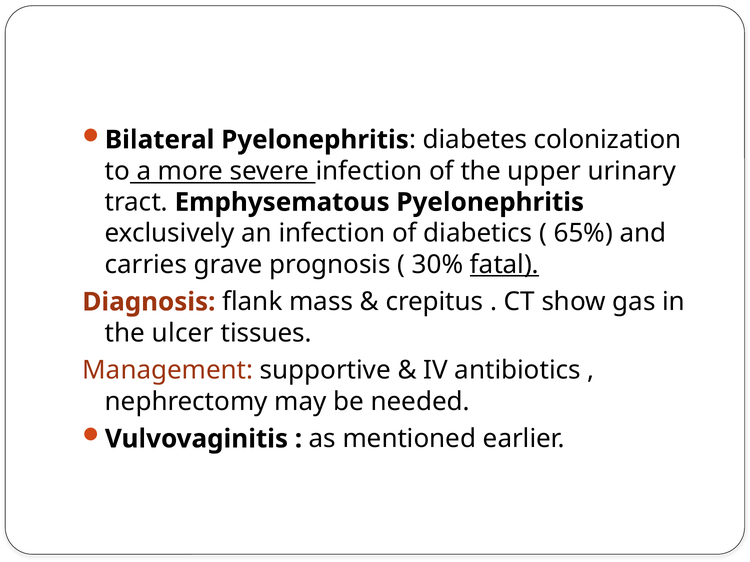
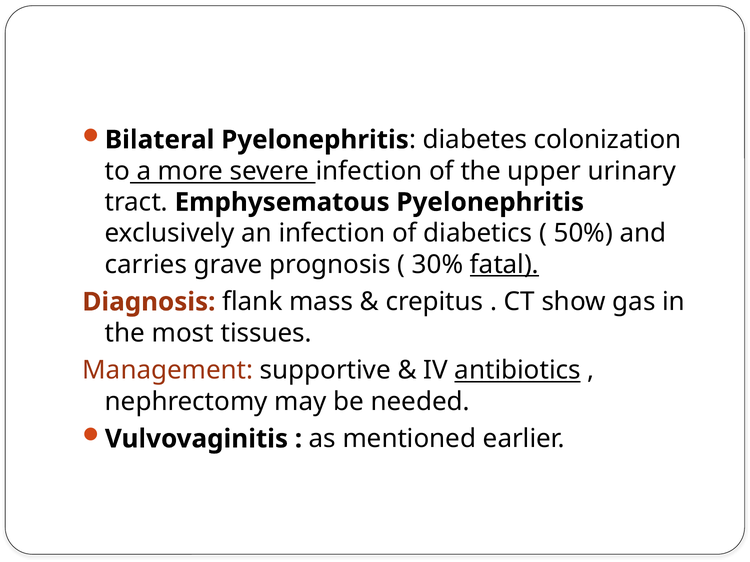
65%: 65% -> 50% (583, 234)
ulcer: ulcer -> most (183, 333)
antibiotics underline: none -> present (518, 371)
